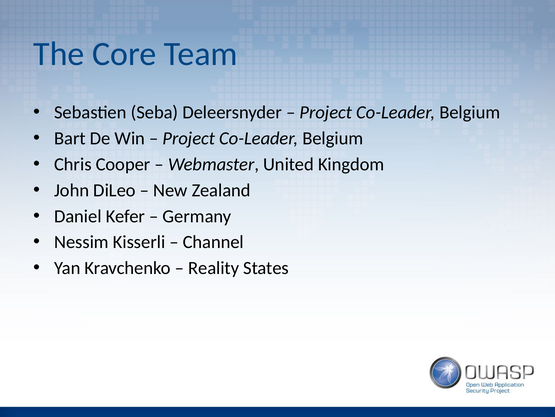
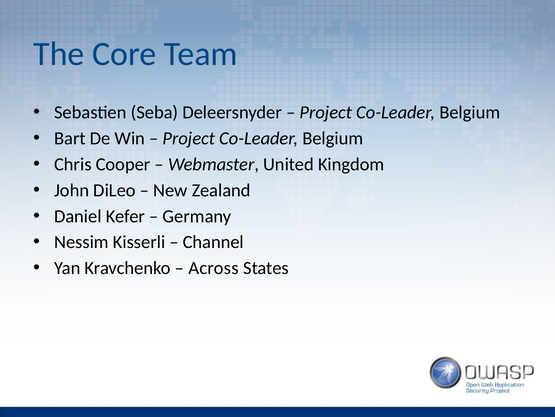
Reality: Reality -> Across (214, 268)
